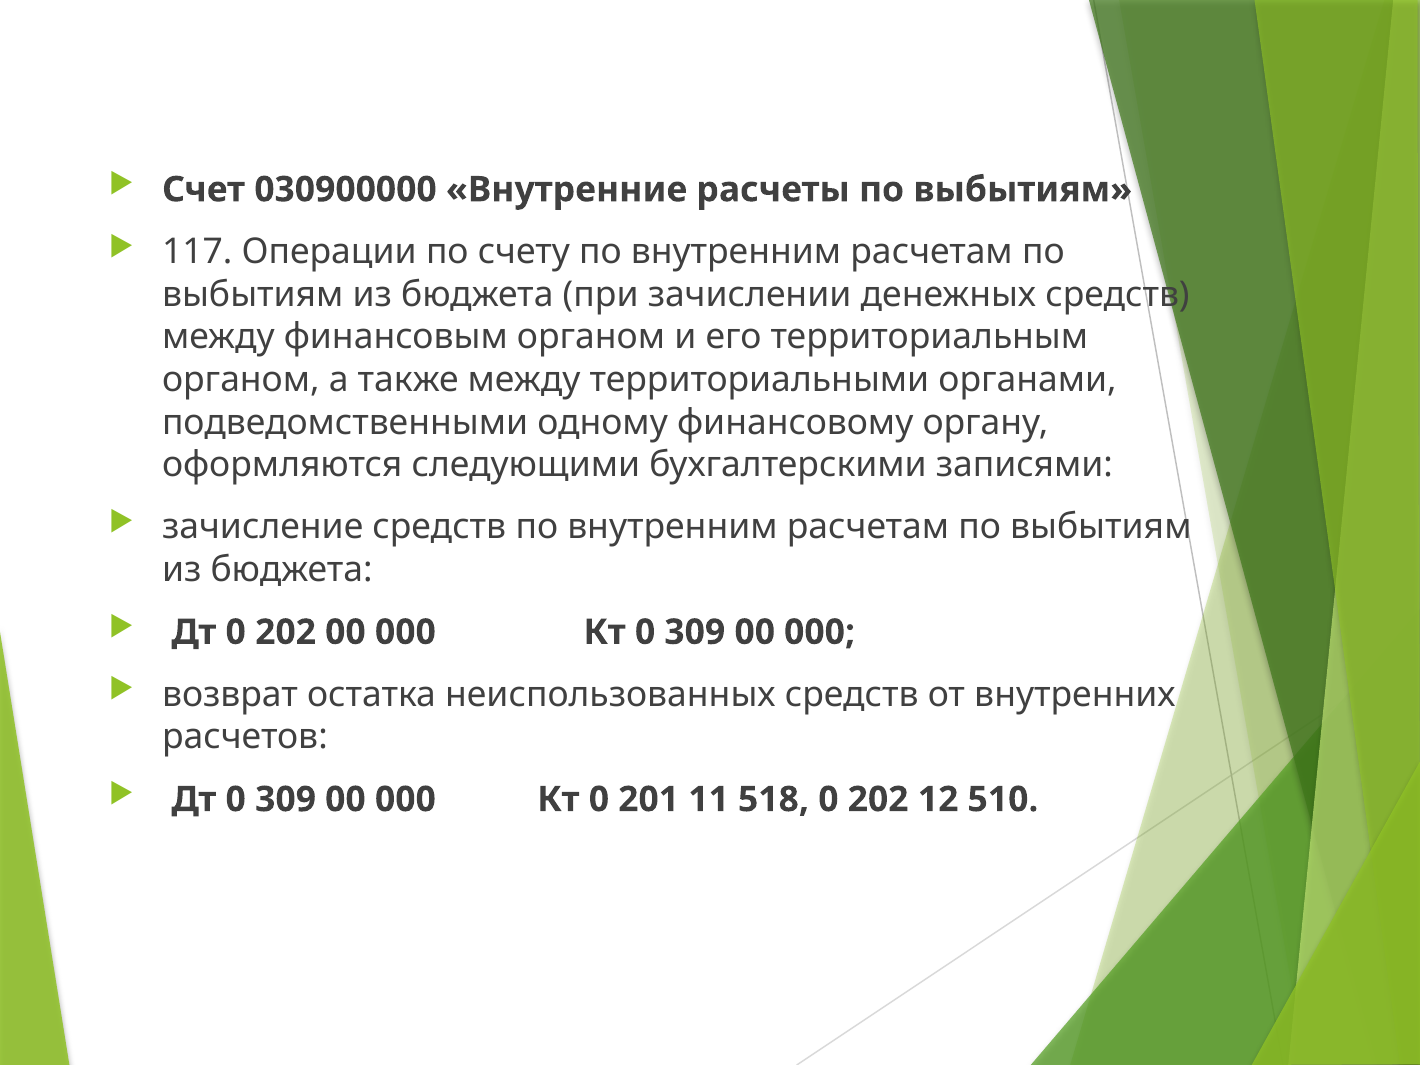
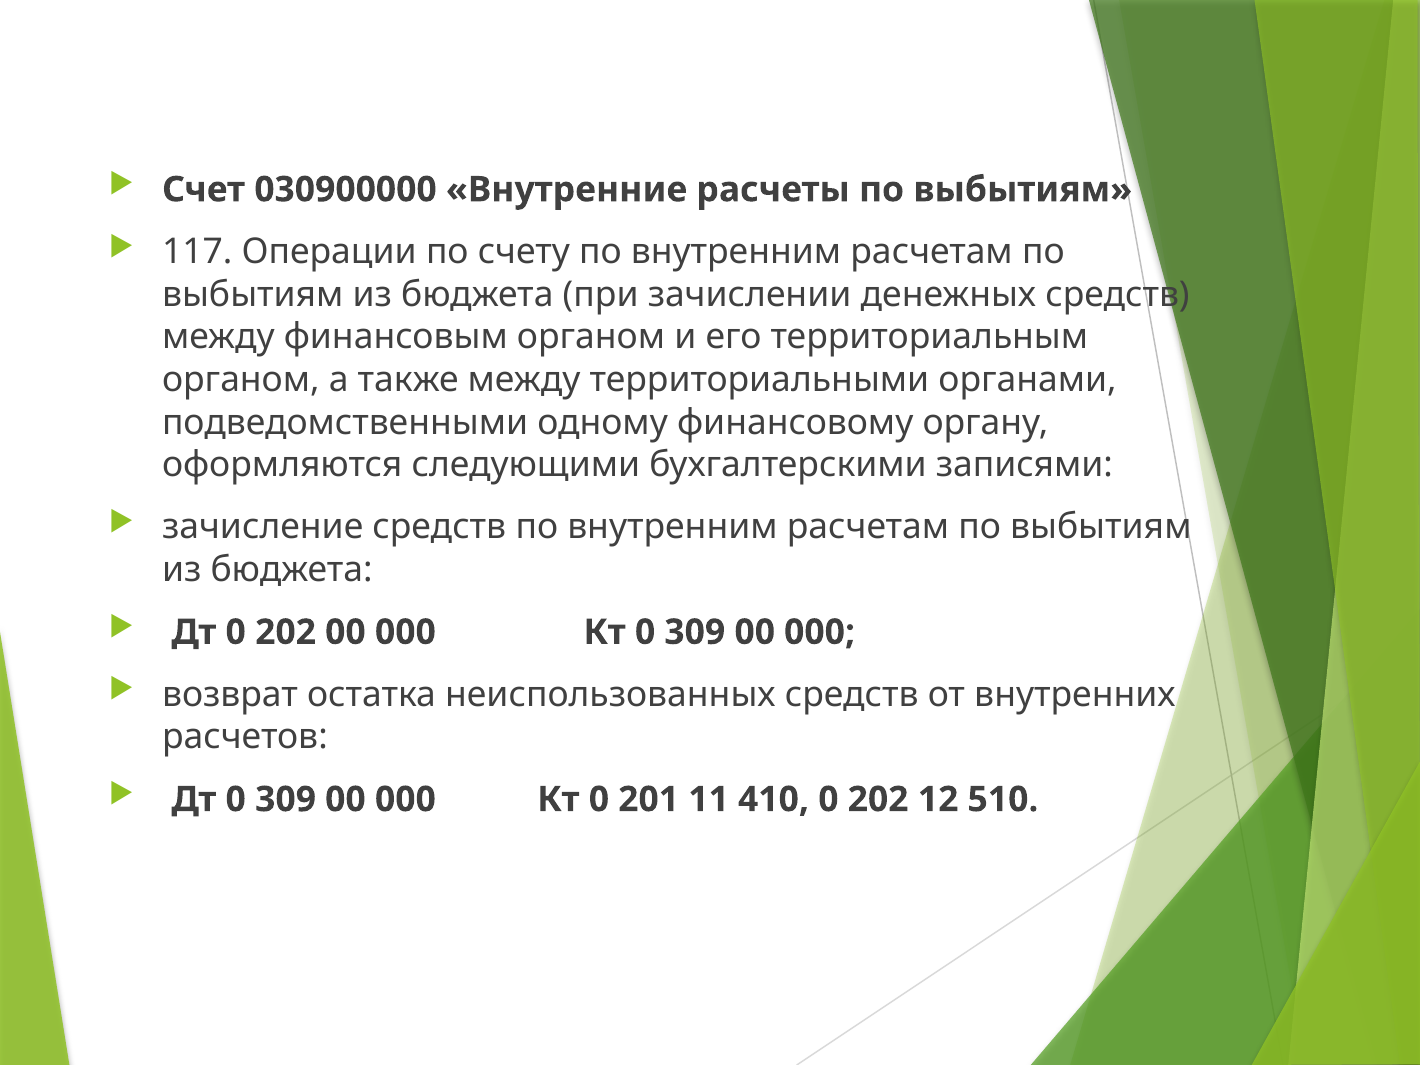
518: 518 -> 410 (773, 799)
